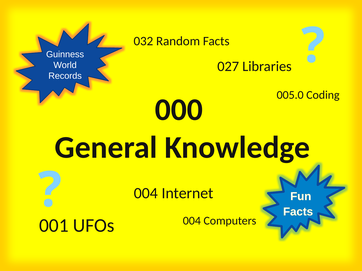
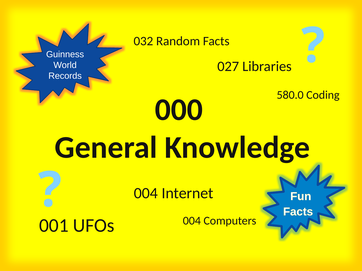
005.0: 005.0 -> 580.0 (290, 95)
